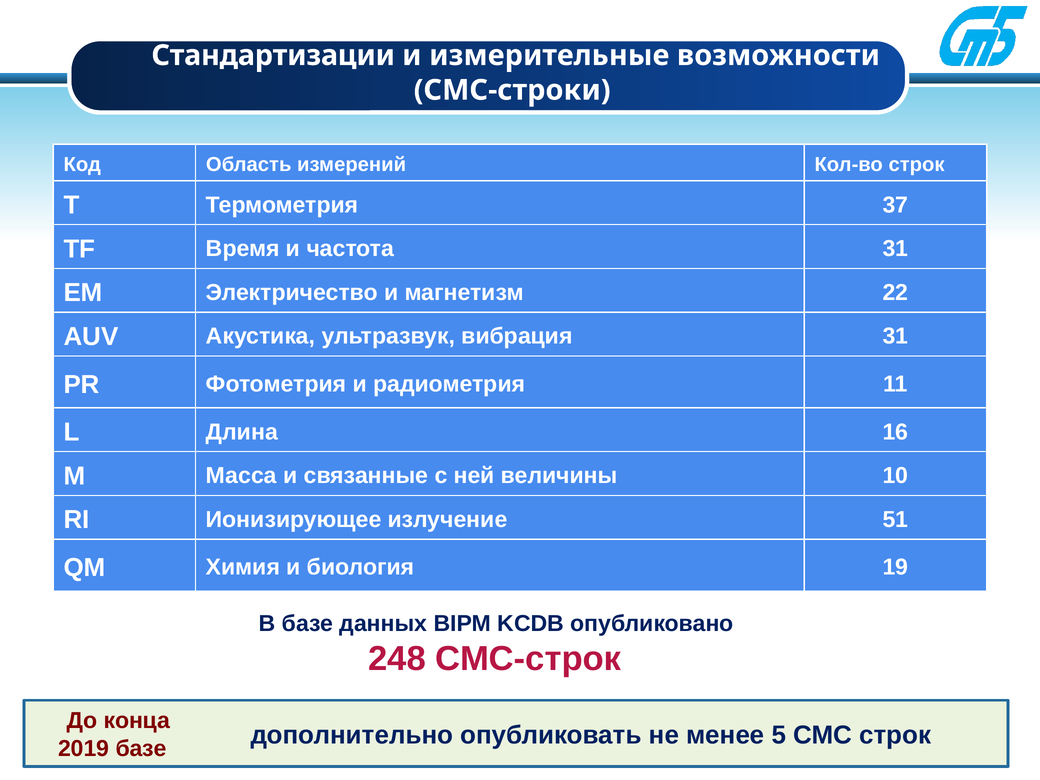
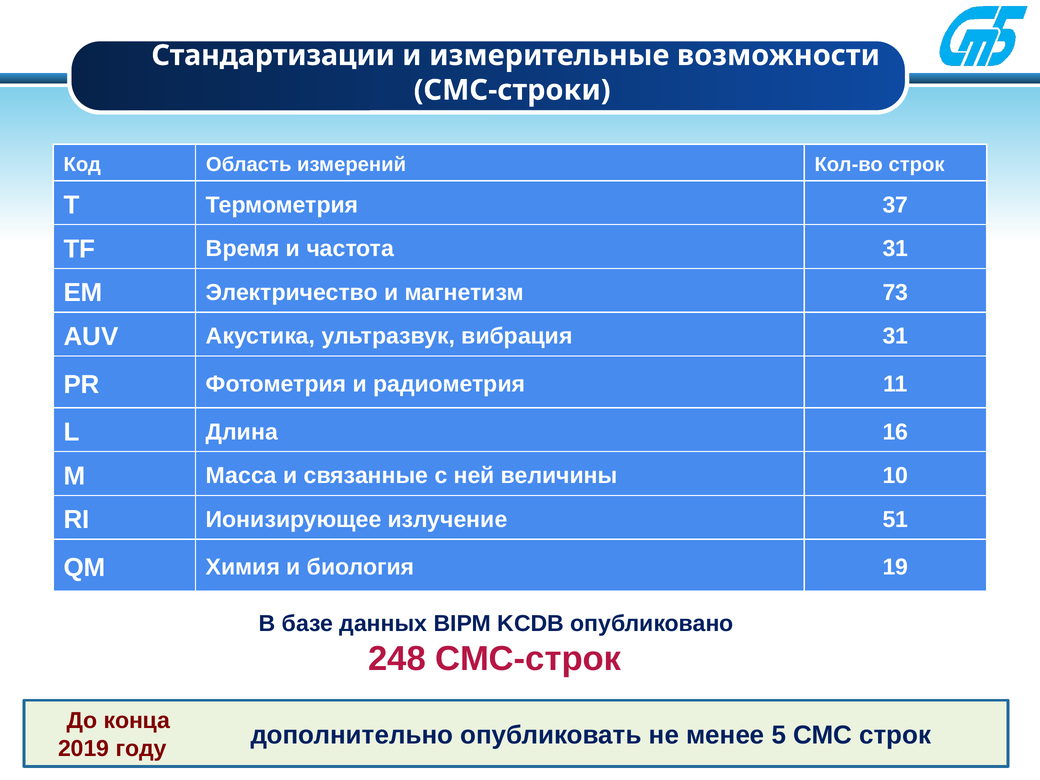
22: 22 -> 73 (896, 293)
2019 базе: базе -> году (141, 749)
